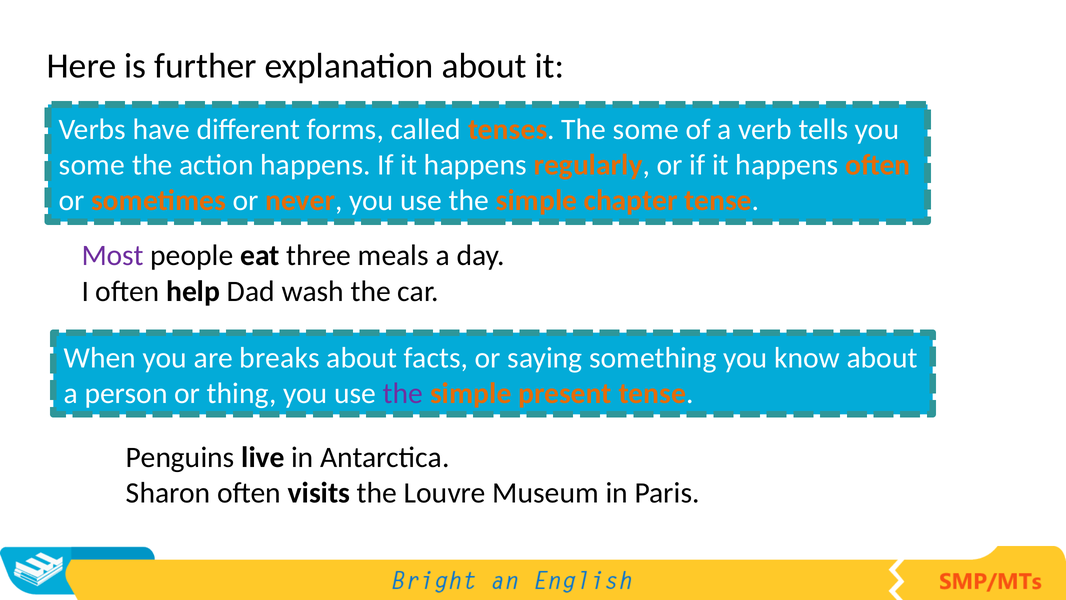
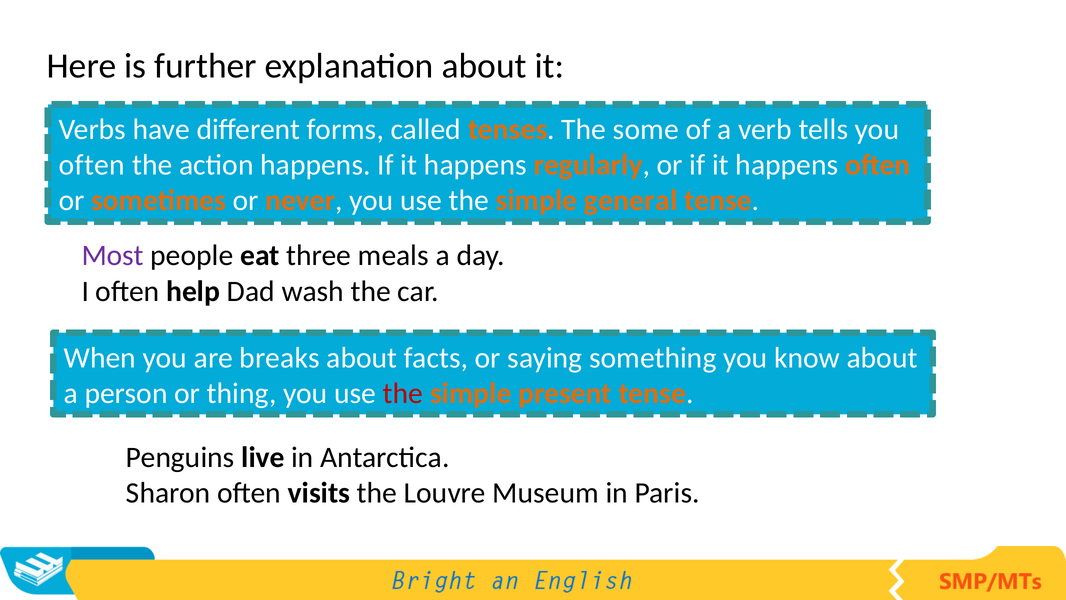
some: some -> often (92, 165)
chapter: chapter -> general (631, 201)
the colour: purple -> red (403, 393)
